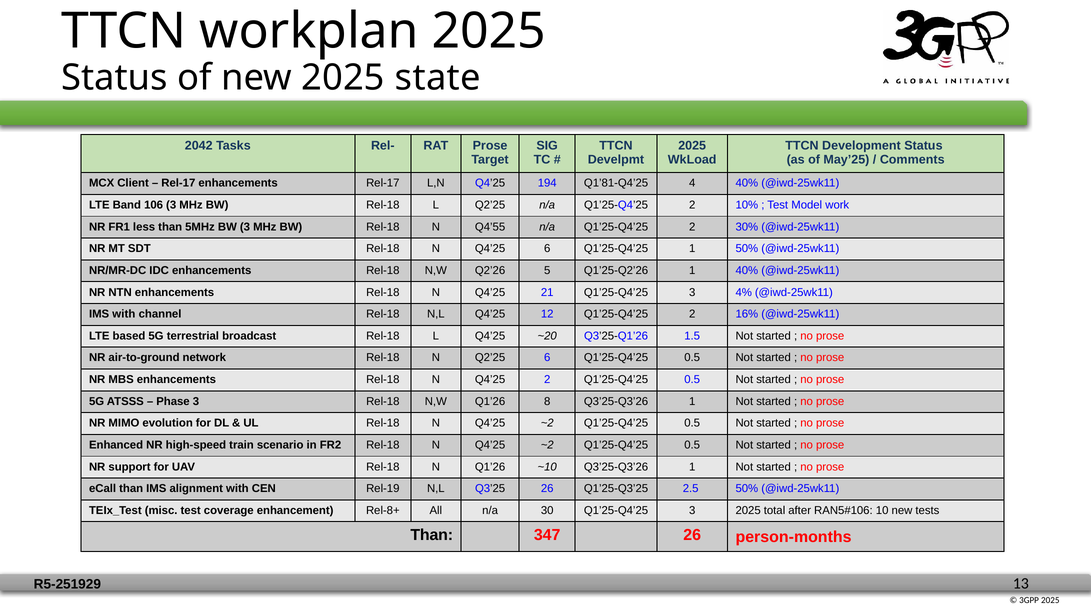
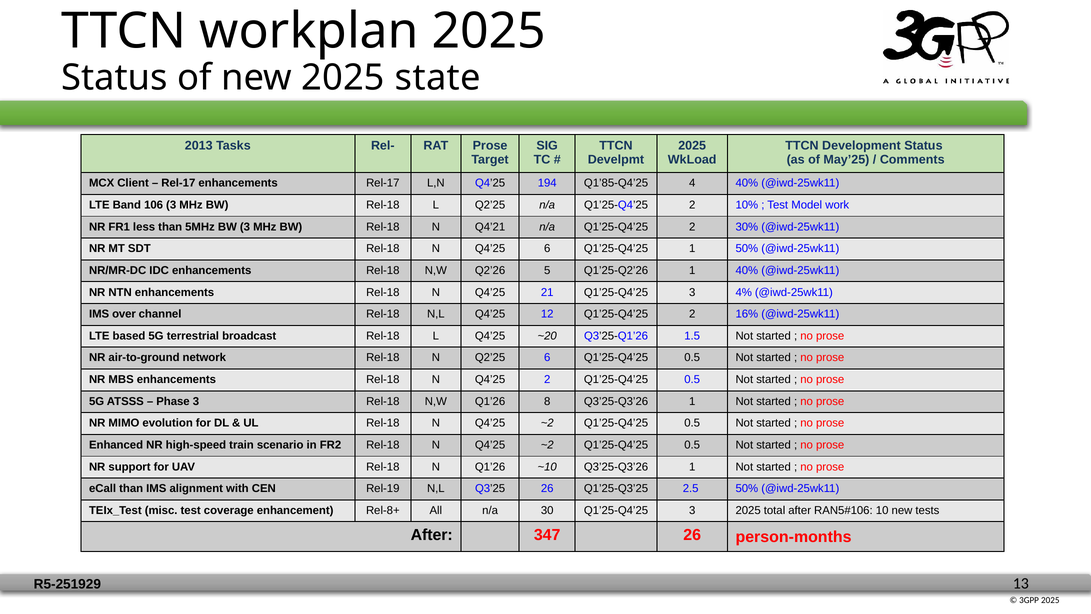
2042: 2042 -> 2013 (199, 146)
Q1’81-Q4’25: Q1’81-Q4’25 -> Q1’85-Q4’25 (616, 183)
Q4’55: Q4’55 -> Q4’21 (490, 227)
IMS with: with -> over (124, 314)
Than: Than -> After (432, 535)
